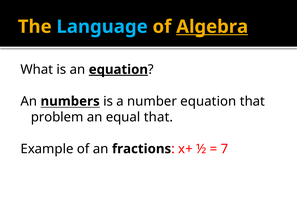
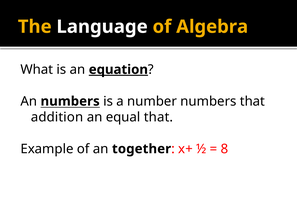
Language colour: light blue -> white (102, 27)
Algebra underline: present -> none (212, 27)
number equation: equation -> numbers (208, 101)
problem: problem -> addition (57, 117)
fractions: fractions -> together (142, 149)
7: 7 -> 8 (225, 149)
